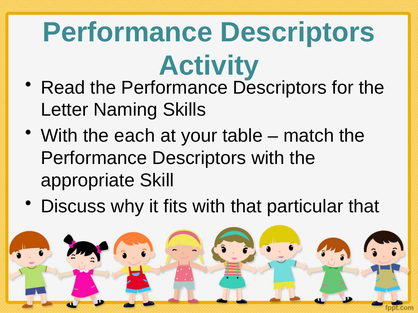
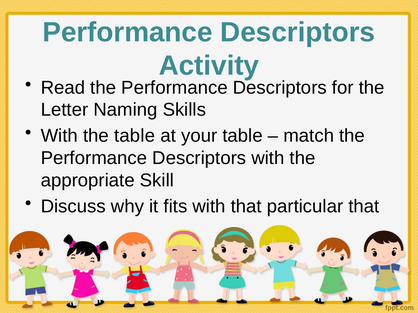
the each: each -> table (135, 136)
